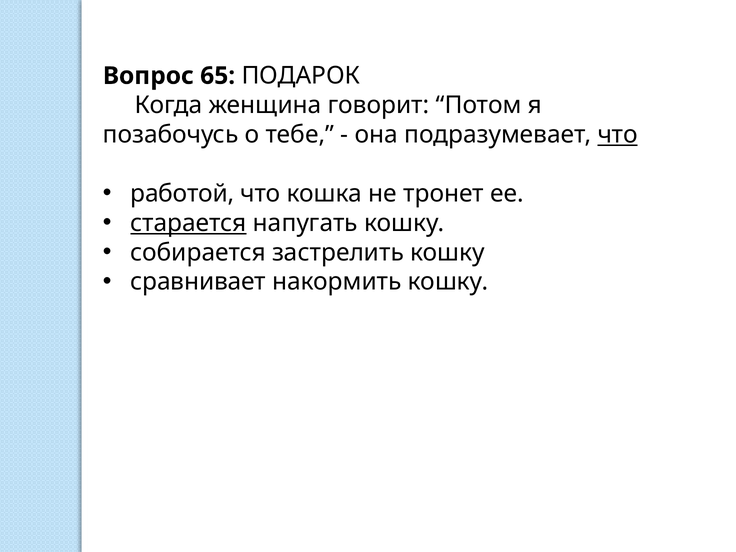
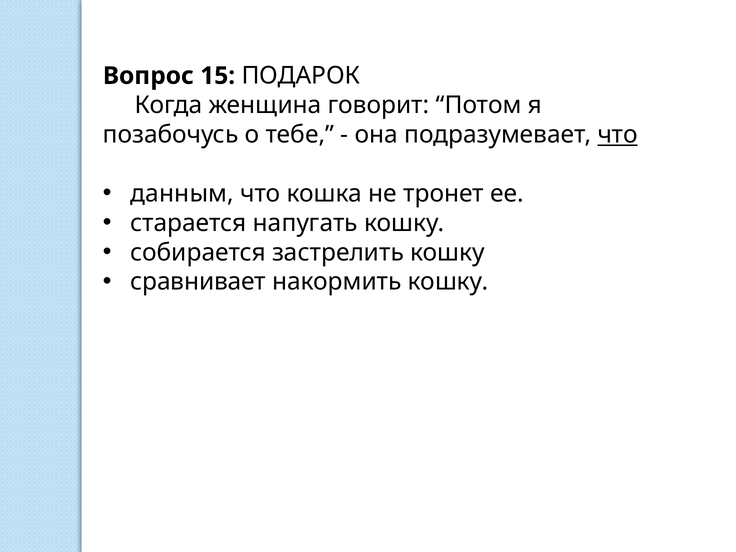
65: 65 -> 15 (218, 76)
работой: работой -> данным (182, 194)
старается underline: present -> none (189, 223)
